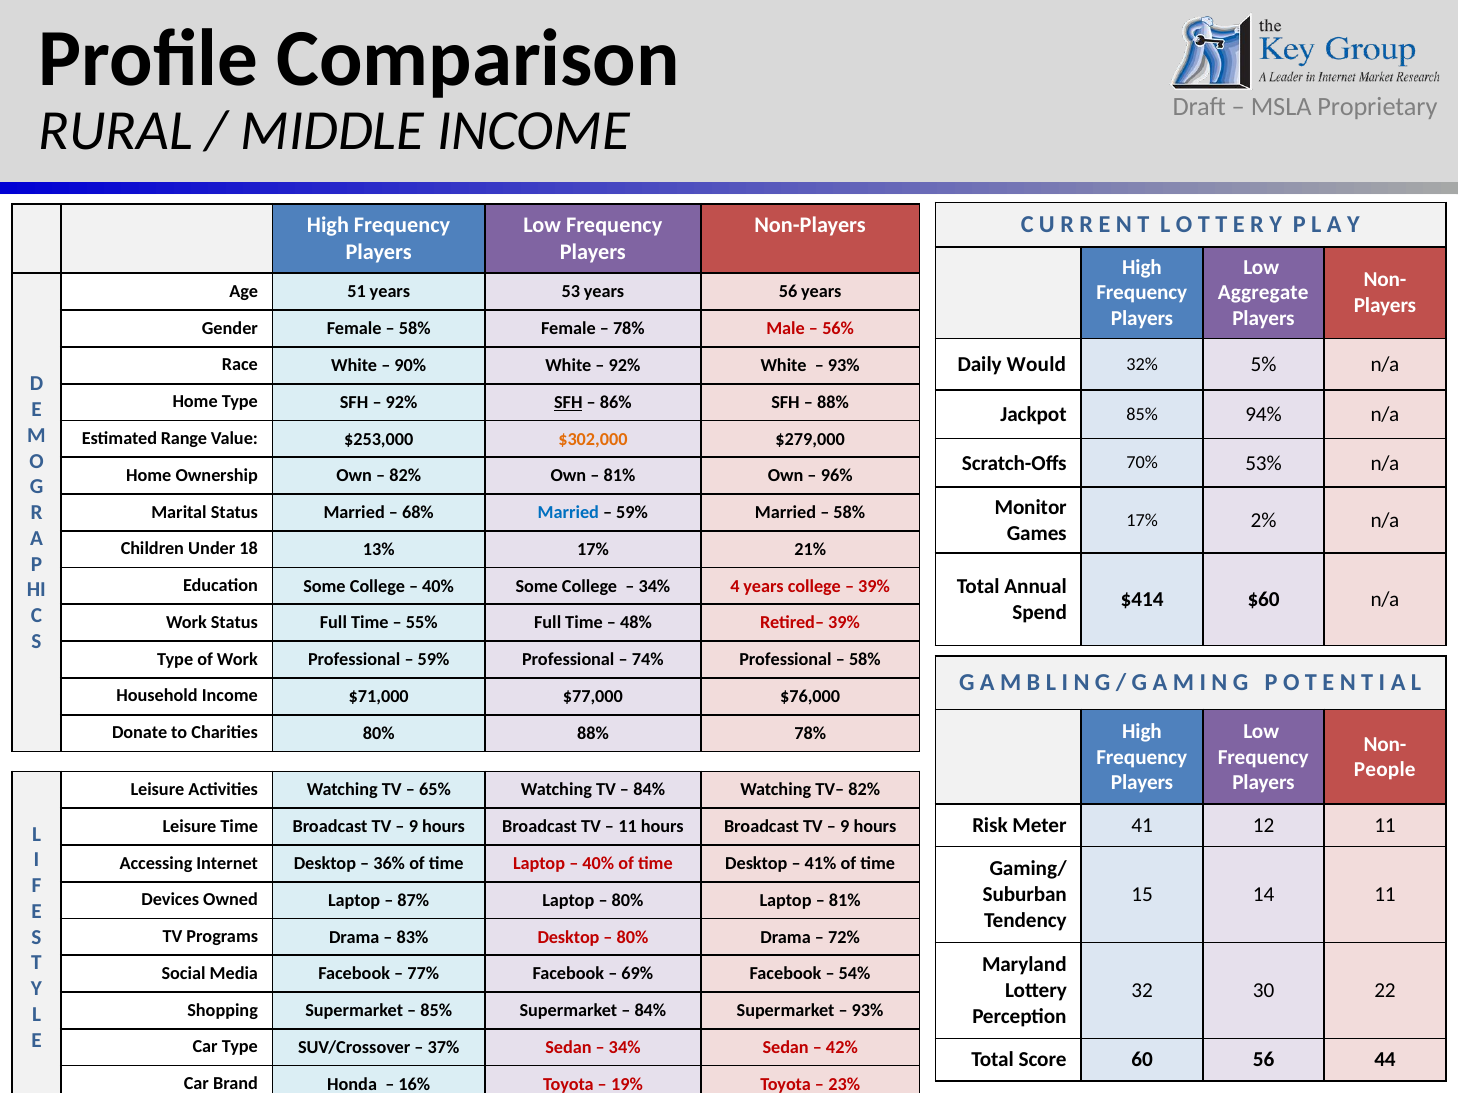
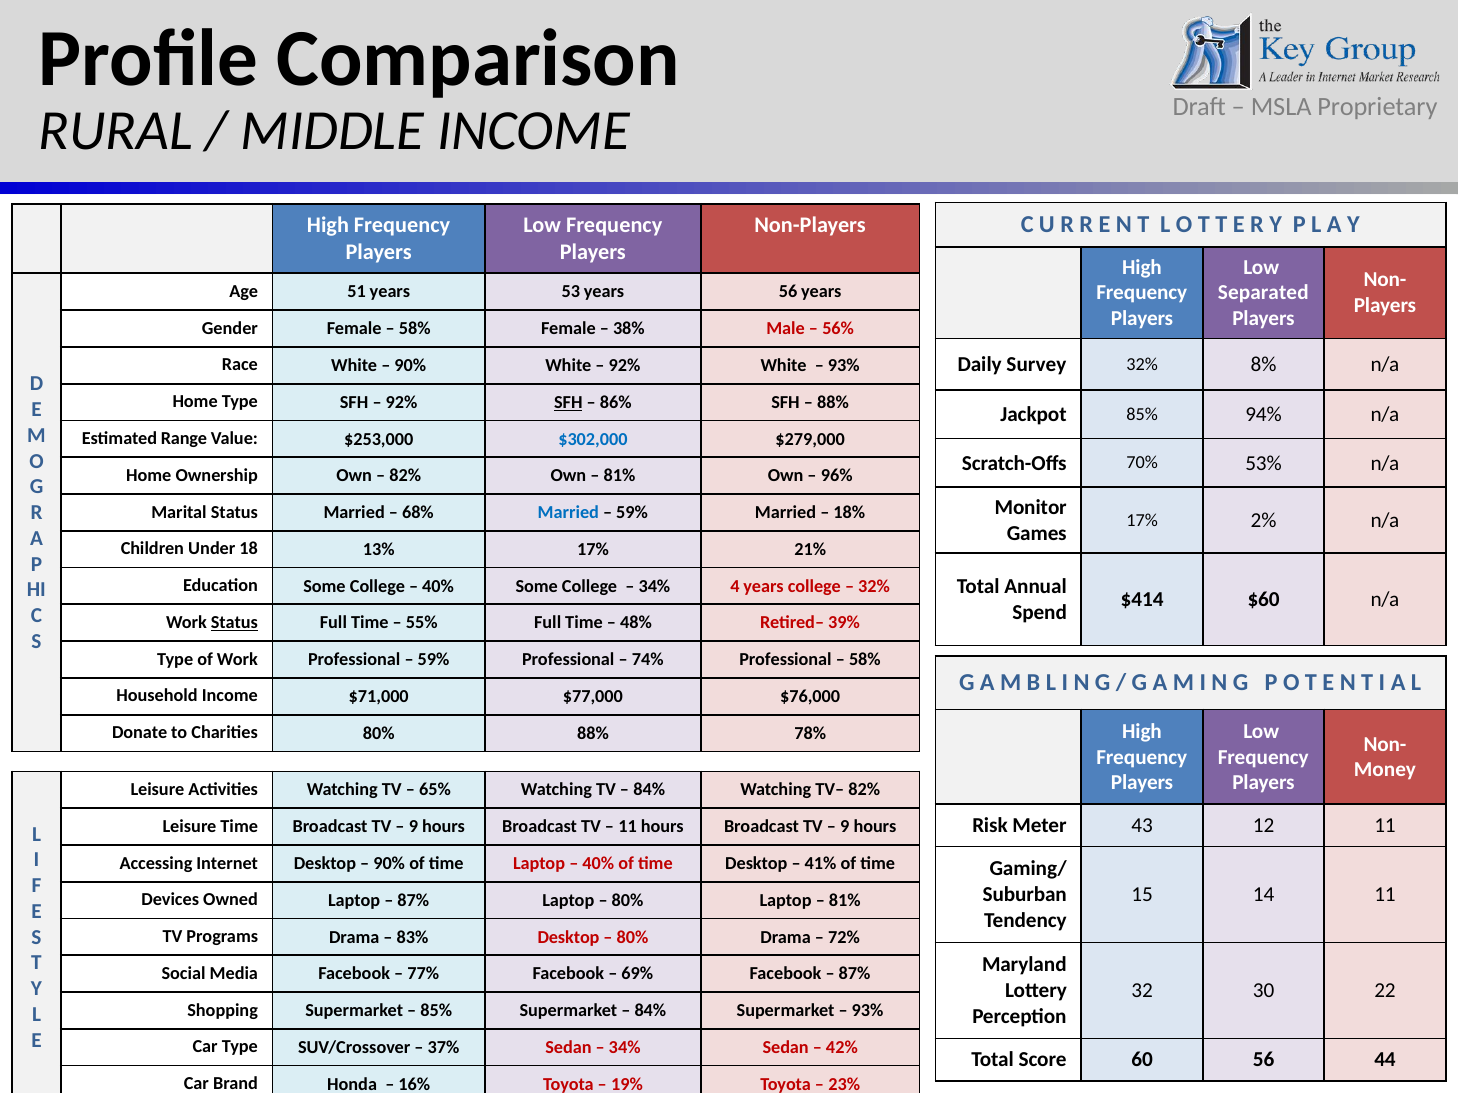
Aggregate: Aggregate -> Separated (1263, 293)
78%: 78% -> 38% (629, 329)
Would: Would -> Survey (1036, 365)
5%: 5% -> 8% (1264, 365)
$302,000 colour: orange -> blue (593, 439)
58%: 58% -> 18% (849, 513)
39%: 39% -> 32% (874, 586)
Status underline: none -> present (234, 623)
People: People -> Money (1385, 770)
41: 41 -> 43 (1142, 826)
36%: 36% -> 90% (389, 864)
54%: 54% -> 87% (855, 974)
